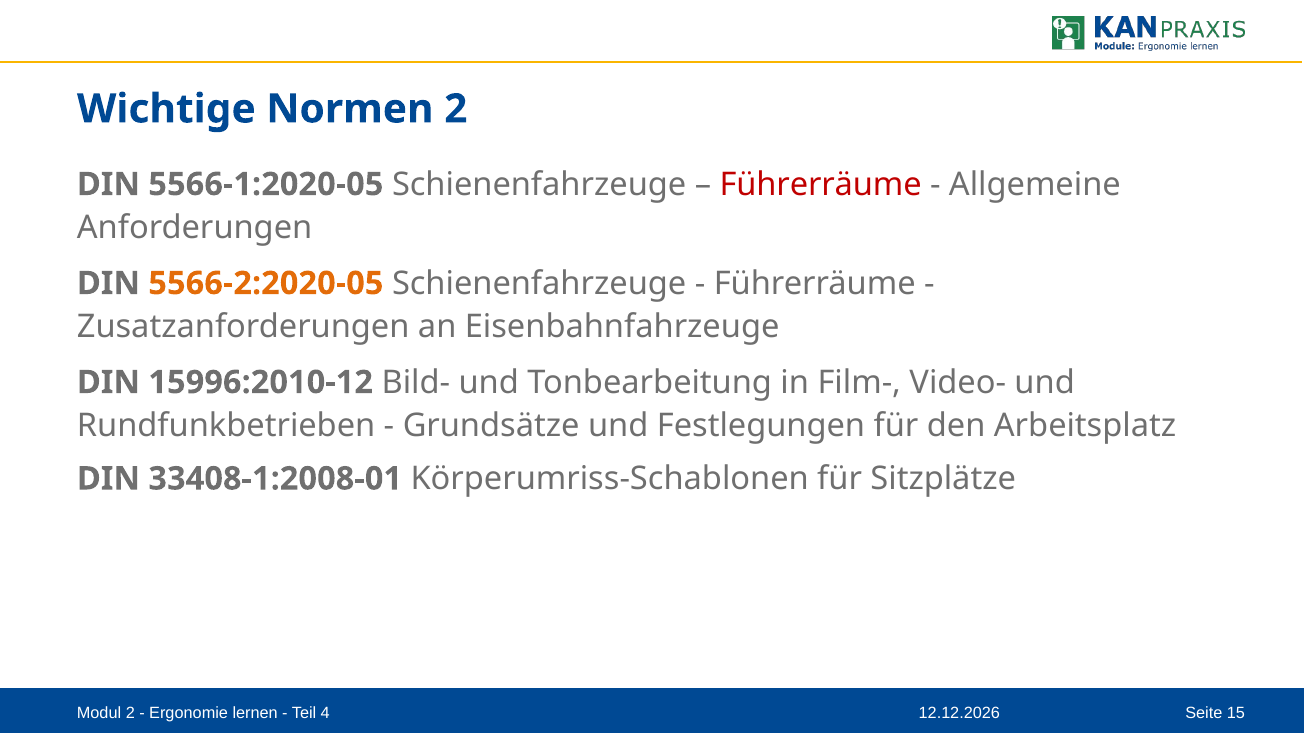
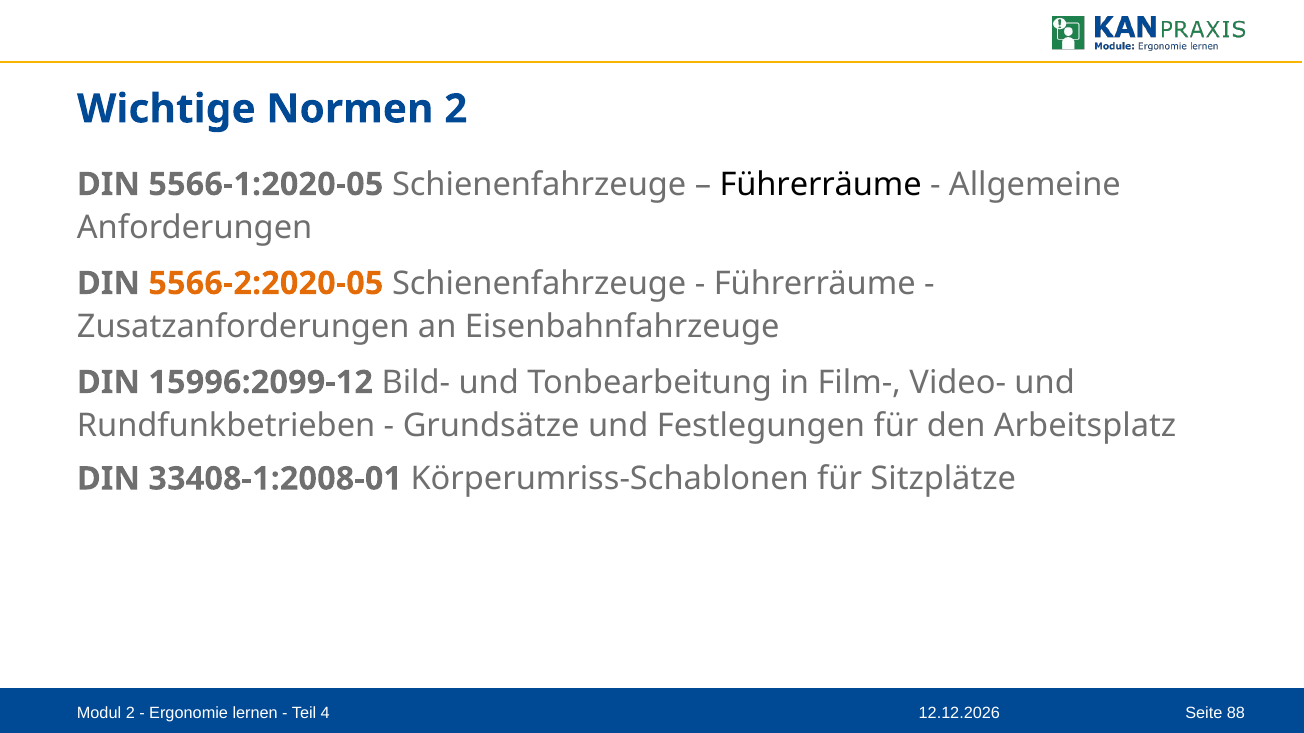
Führerräume colour: red -> black (821, 184)
15996:2010-12: 15996:2010-12 -> 15996:2099-12 (261, 383)
15: 15 -> 88 (1236, 714)
